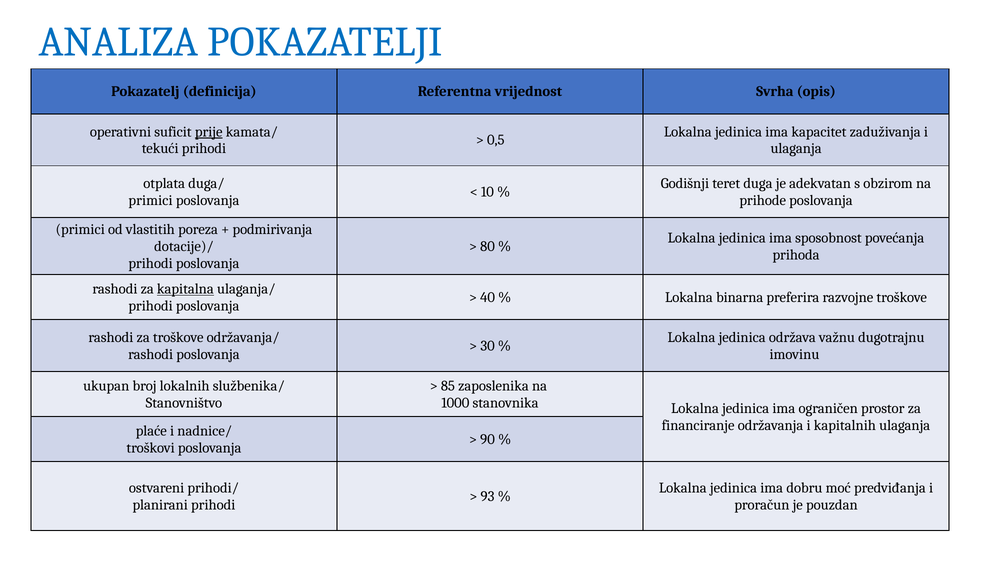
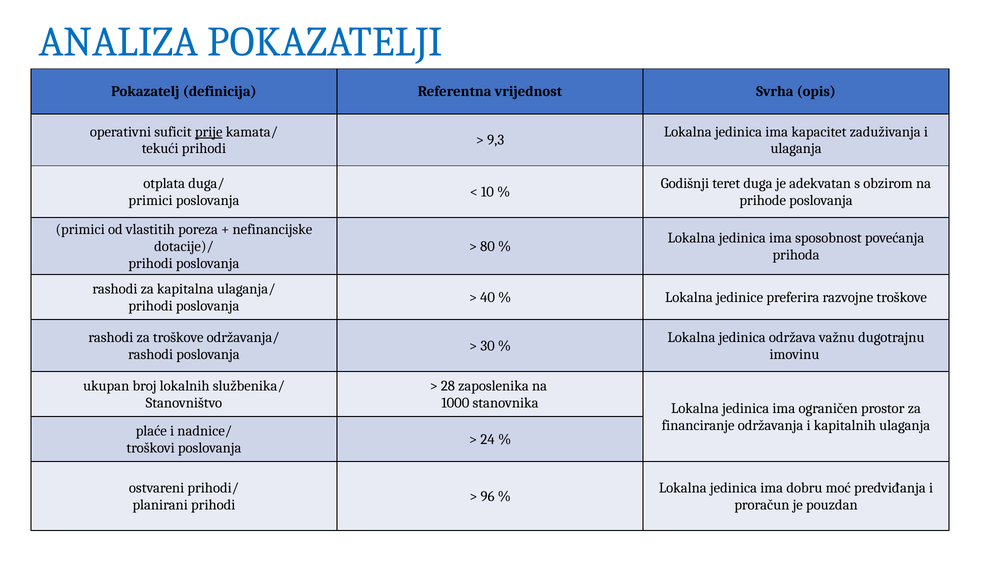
0,5: 0,5 -> 9,3 (496, 140)
podmirivanja: podmirivanja -> nefinancijske (272, 230)
kapitalna underline: present -> none (185, 289)
binarna: binarna -> jedinice (740, 297)
85: 85 -> 28 (448, 386)
90: 90 -> 24 (488, 439)
93: 93 -> 96 (488, 497)
